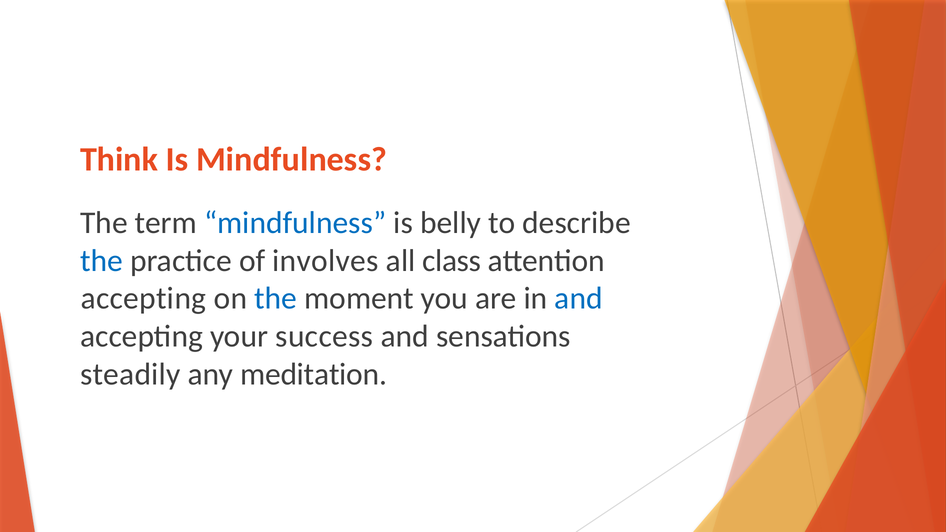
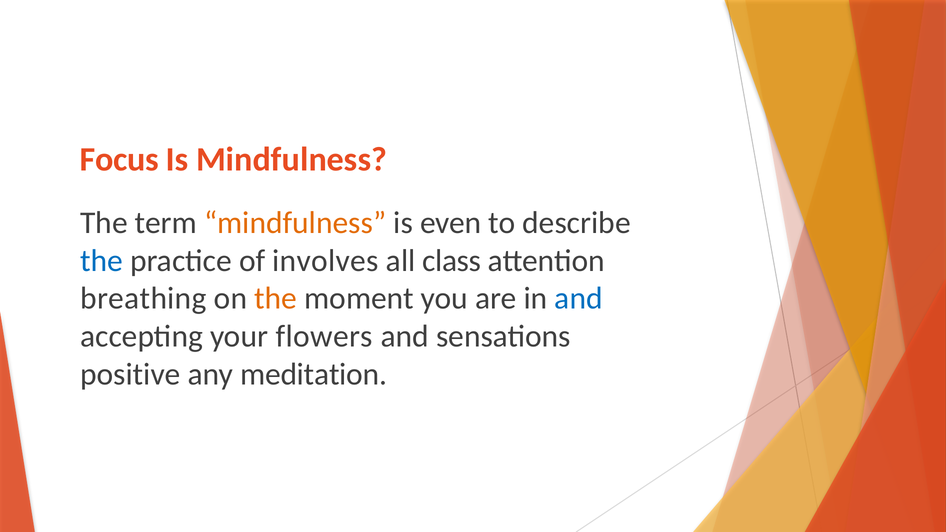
Think: Think -> Focus (119, 160)
mindfulness colour: blue -> orange (295, 223)
belly: belly -> even (451, 223)
accepting: accepting -> breathing (143, 299)
the colour: blue -> orange (276, 299)
success: success -> flowers (324, 336)
steadily: steadily -> positive (130, 374)
